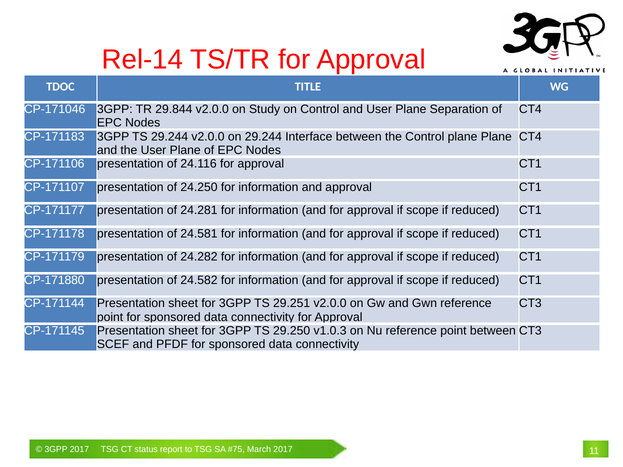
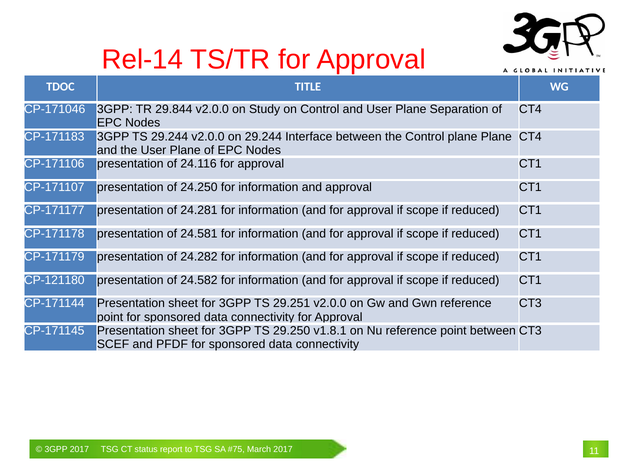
CP-171880: CP-171880 -> CP-121180 (54, 280)
v1.0.3: v1.0.3 -> v1.8.1 (330, 331)
